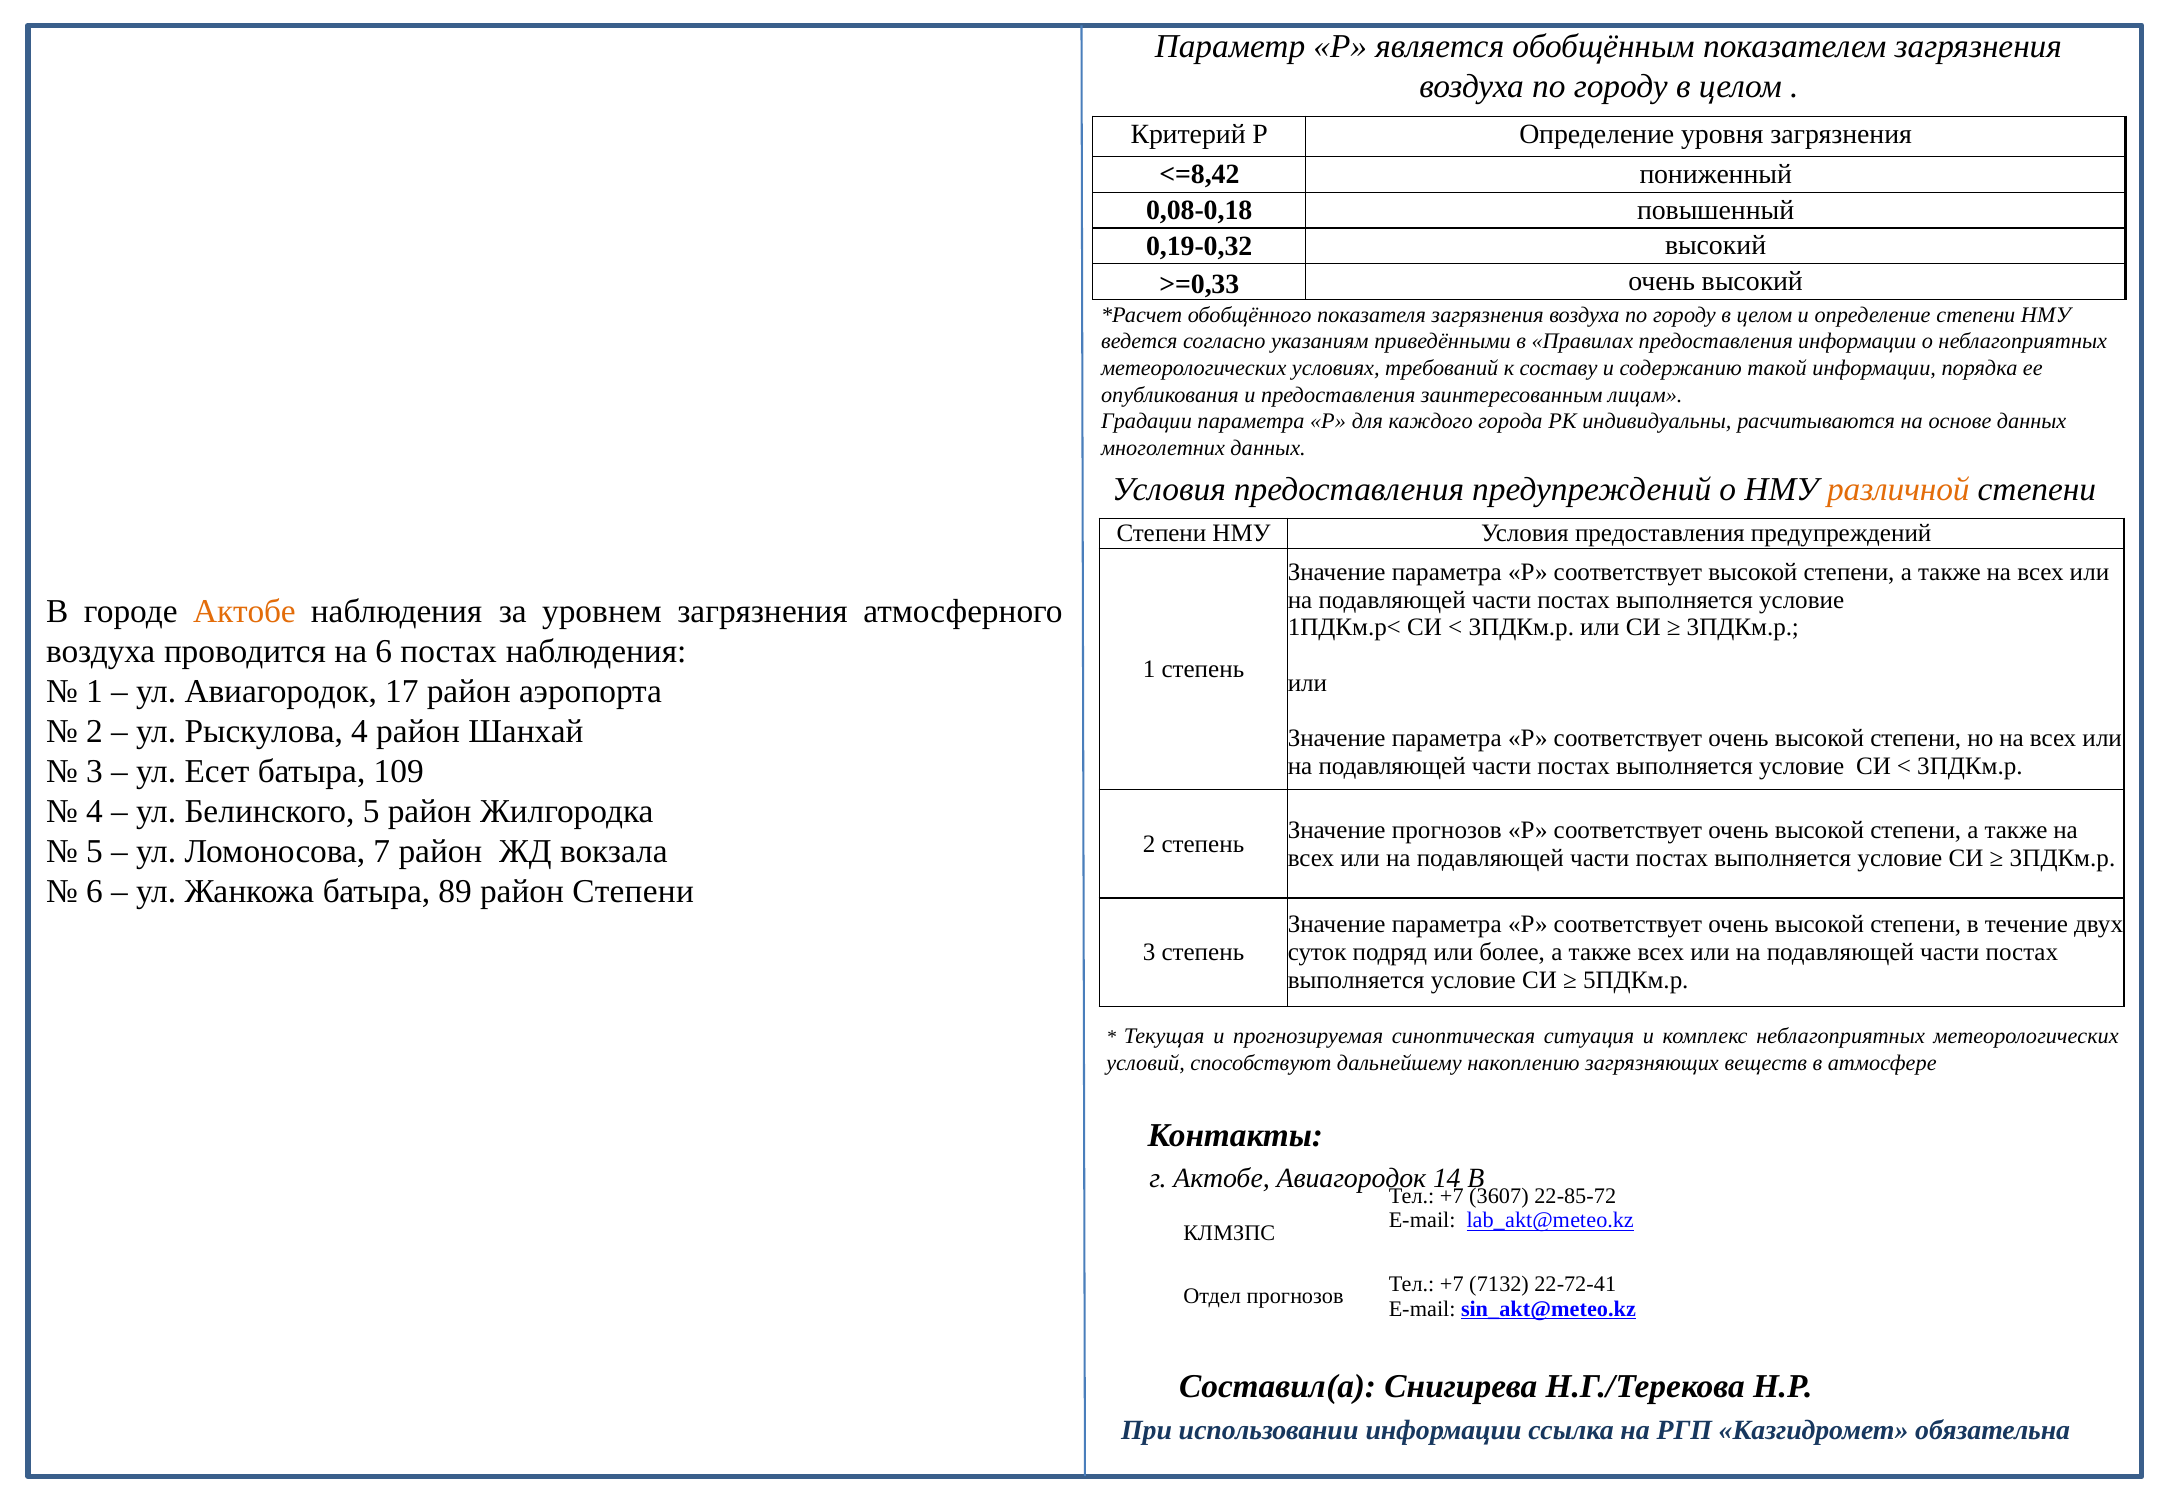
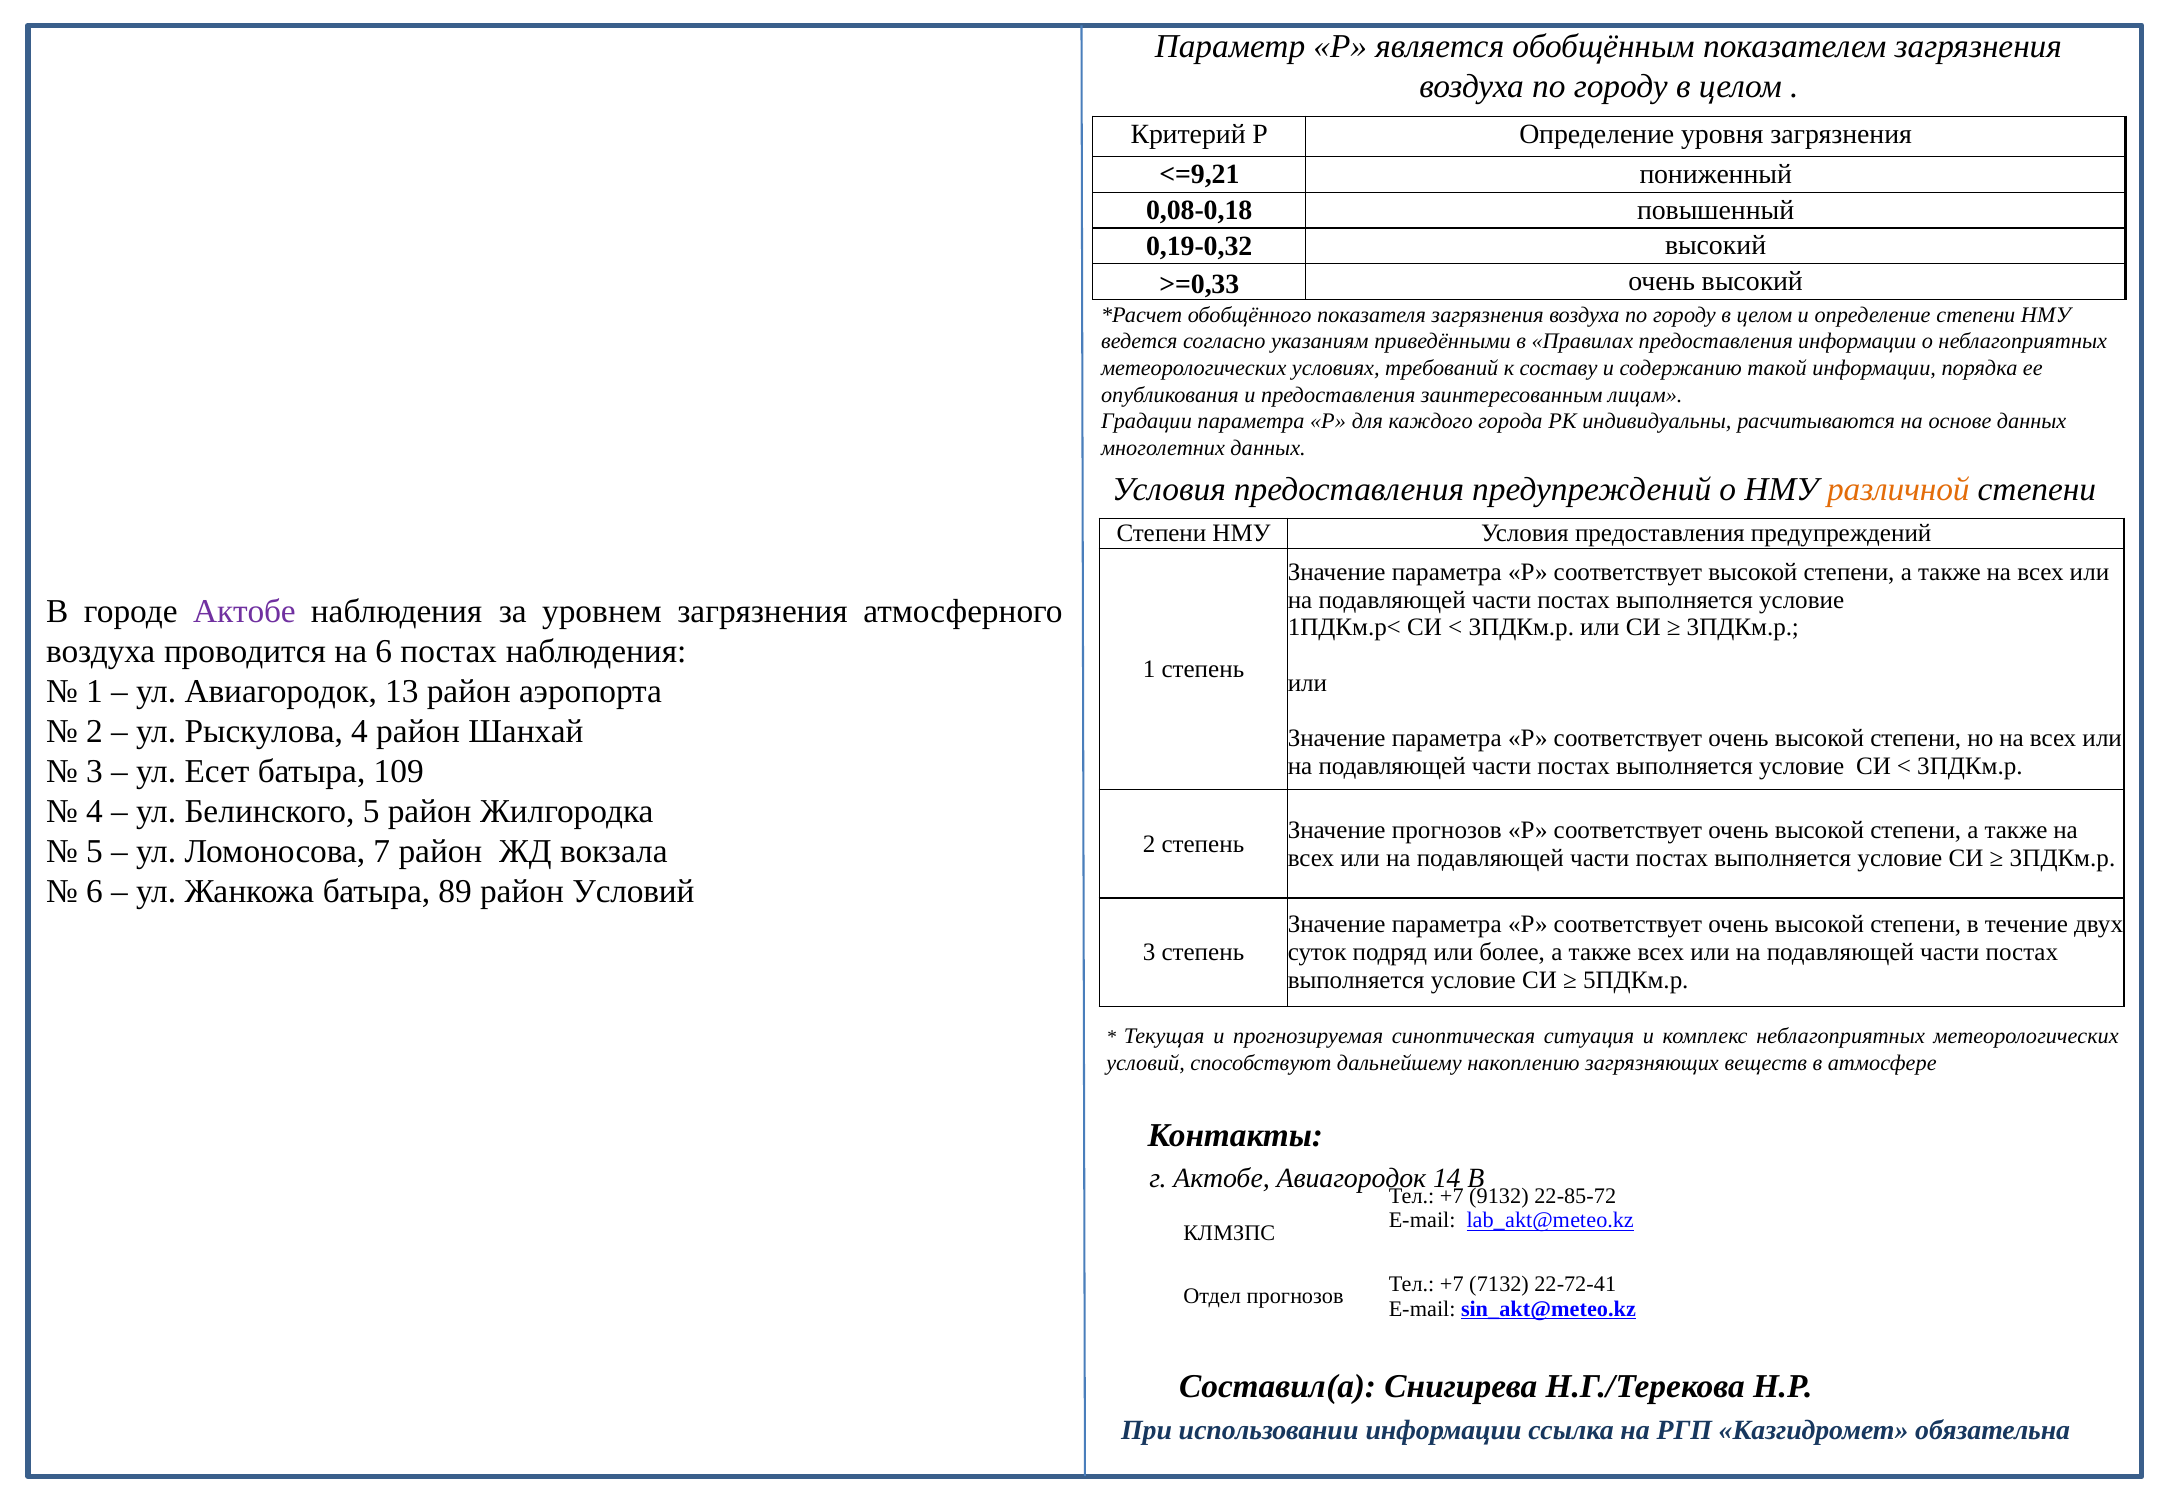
<=8,42: <=8,42 -> <=9,21 (1199, 174)
Актобе colour: orange -> purple (244, 611)
17: 17 -> 13 (402, 691)
район Степени: Степени -> Условий (633, 892)
3607: 3607 -> 9132 (1499, 1196)
